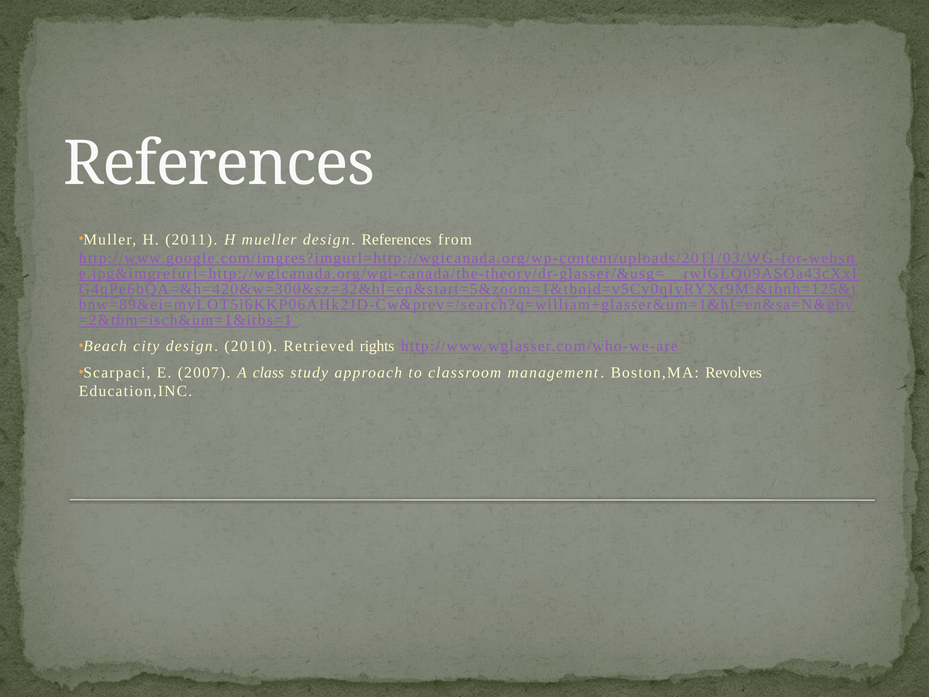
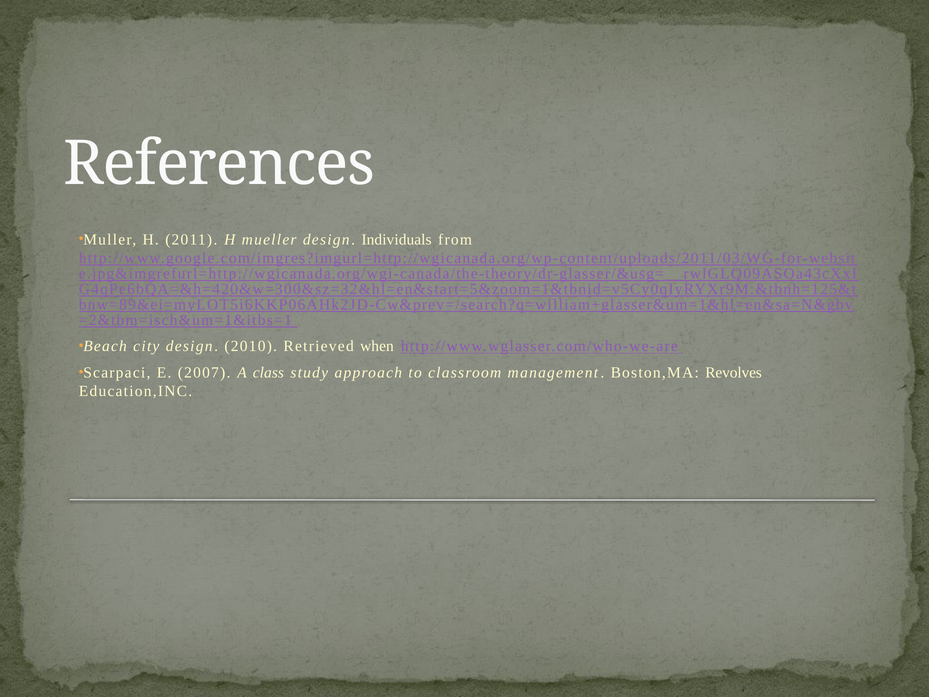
design References: References -> Individuals (397, 239)
rights: rights -> when (377, 346)
